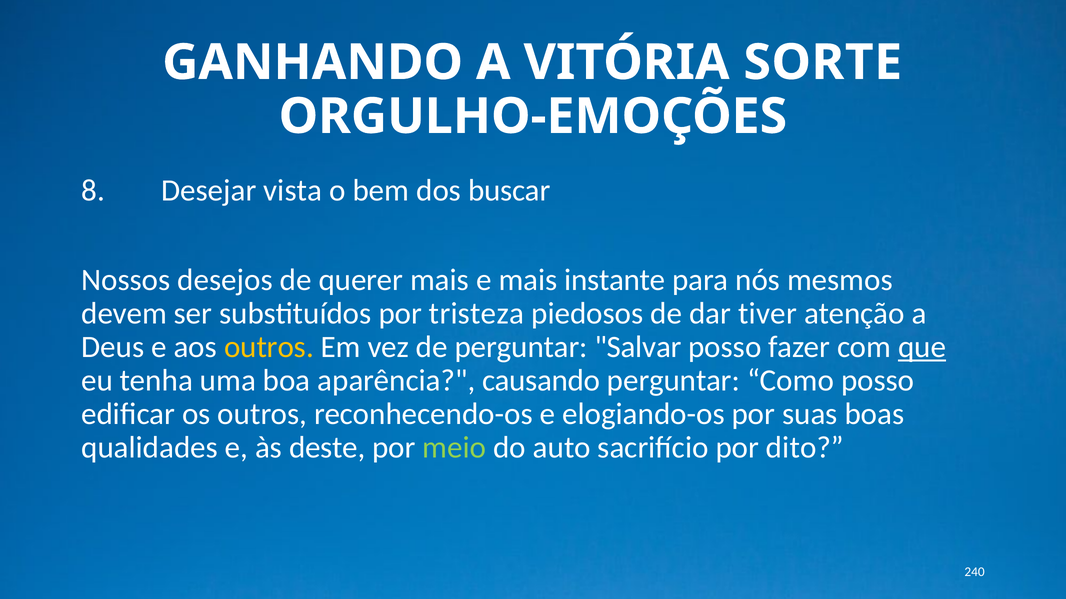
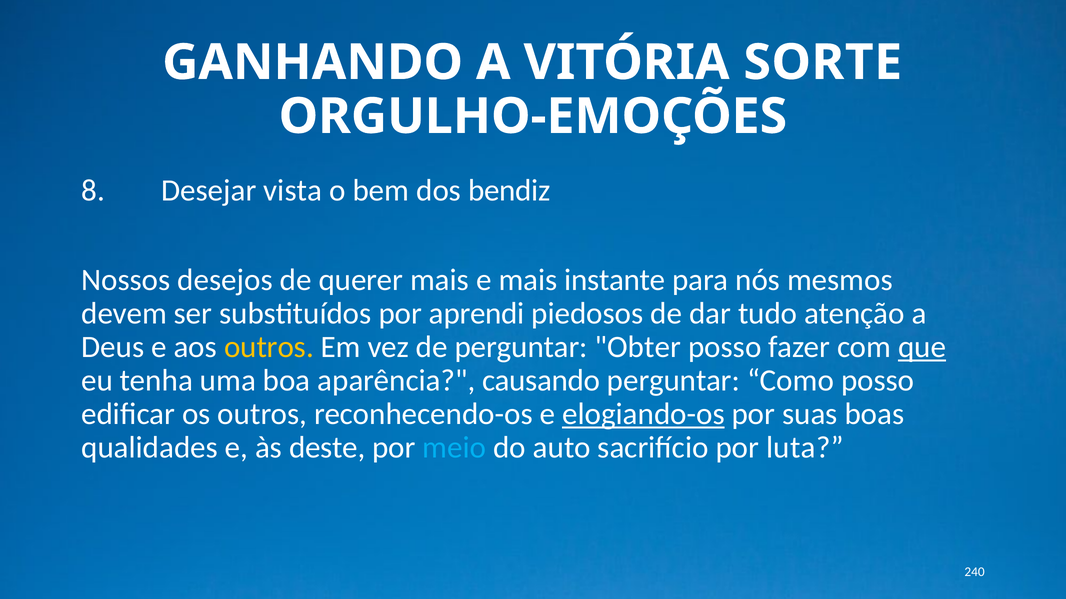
buscar: buscar -> bendiz (509, 191)
tristeza: tristeza -> aprendi (477, 314)
tiver: tiver -> tudo (768, 314)
Salvar: Salvar -> Obter (638, 347)
elogiando-os underline: none -> present (643, 415)
meio colour: light green -> light blue (454, 448)
dito: dito -> luta (805, 448)
